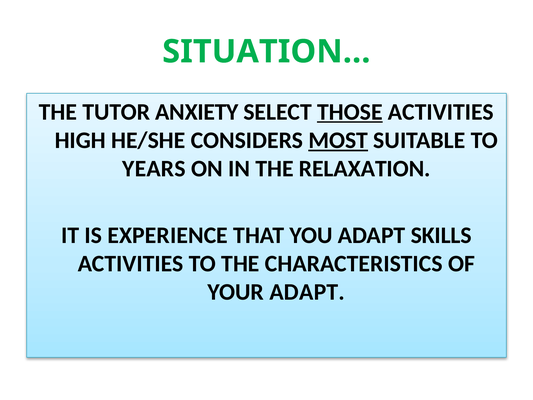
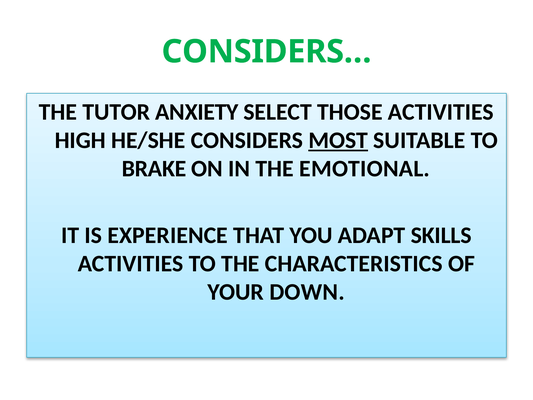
SITUATION…: SITUATION… -> CONSIDERS… (267, 52)
THOSE underline: present -> none (350, 112)
YEARS: YEARS -> BRAKE (154, 169)
RELAXATION: RELAXATION -> EMOTIONAL (365, 169)
YOUR ADAPT: ADAPT -> DOWN (307, 292)
